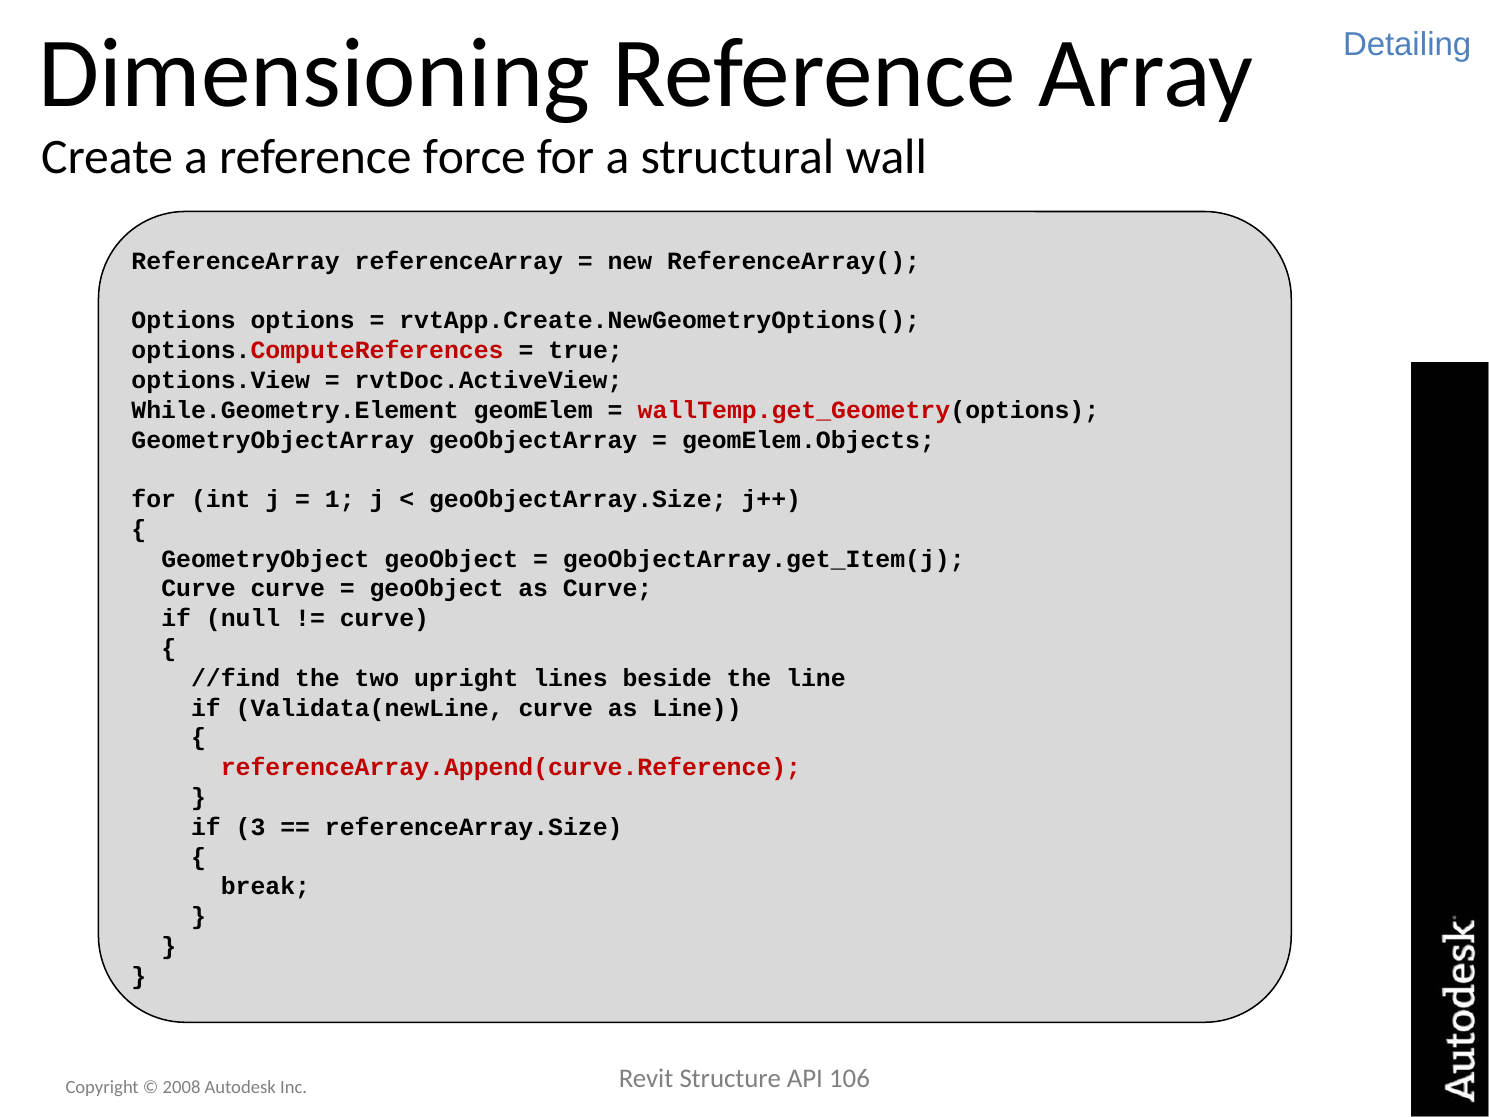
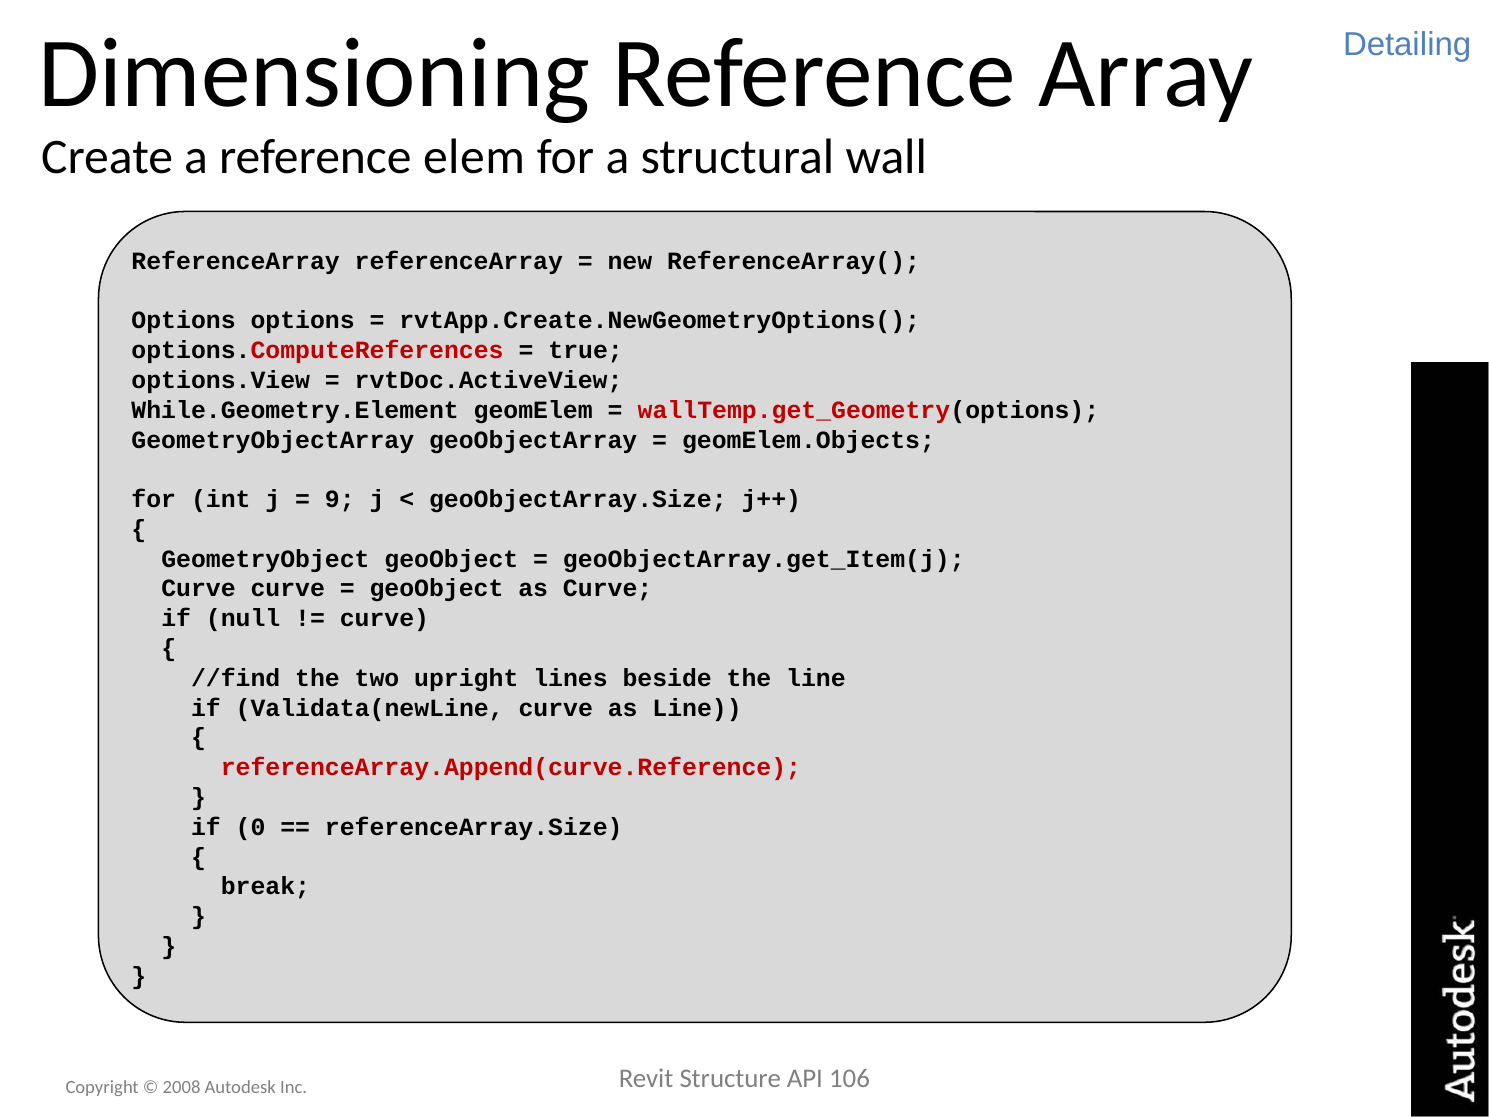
force: force -> elem (474, 157)
1: 1 -> 9 (340, 499)
3: 3 -> 0 (251, 827)
